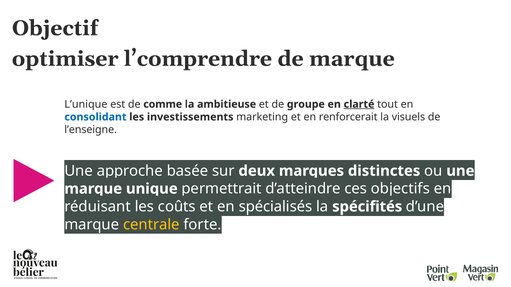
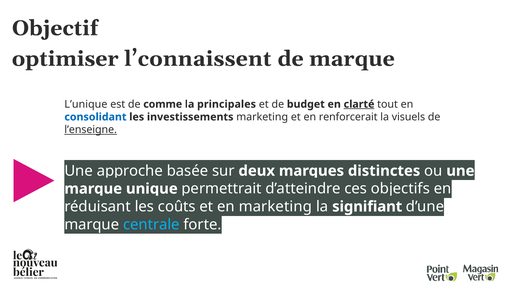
l’comprendre: l’comprendre -> l’connaissent (198, 59)
ambitieuse: ambitieuse -> principales (227, 104)
groupe: groupe -> budget (306, 104)
l’enseigne underline: none -> present (91, 130)
en spécialisés: spécialisés -> marketing (275, 207)
spécifités: spécifités -> signifiant (367, 207)
centrale colour: yellow -> light blue (151, 225)
